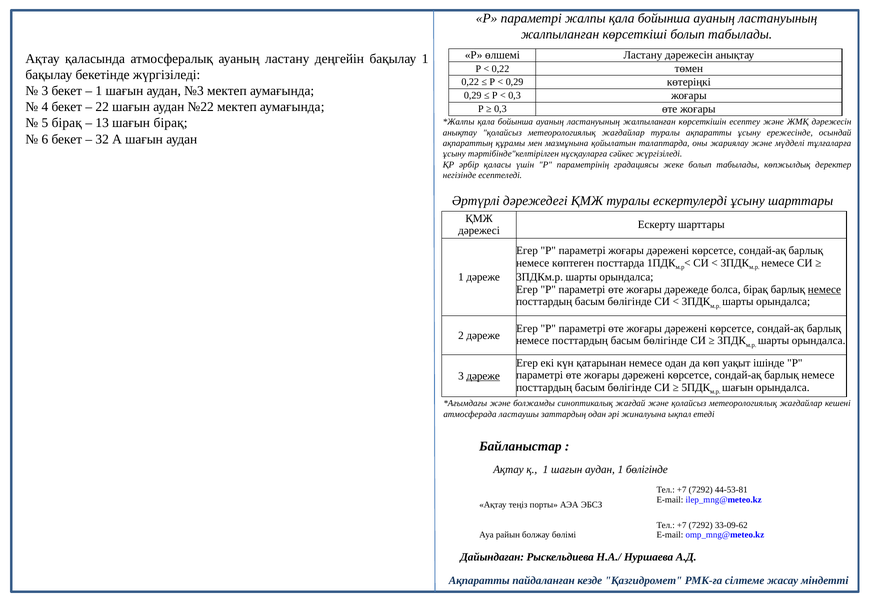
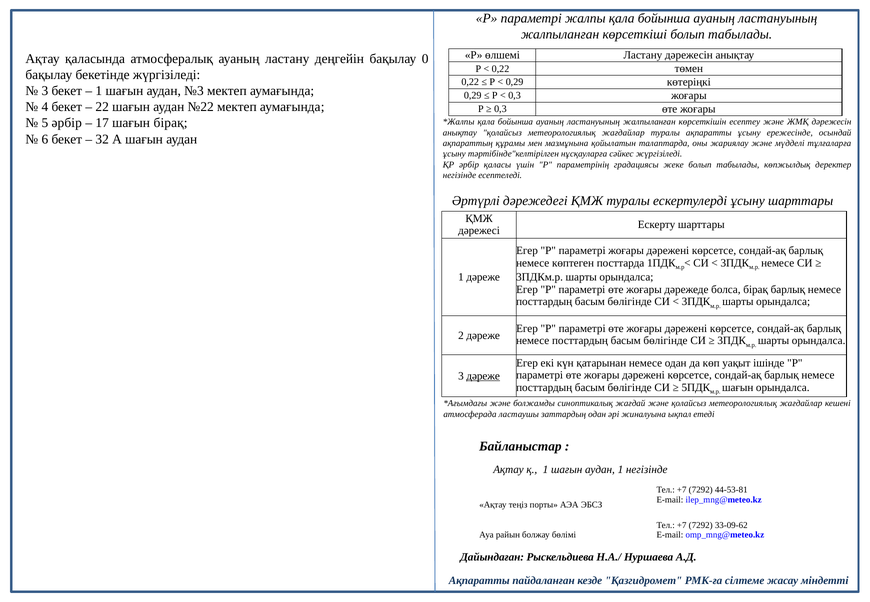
бақылау 1: 1 -> 0 (425, 59)
5 бірақ: бірақ -> әрбір (67, 123)
13: 13 -> 17 (102, 123)
немесе underline: present -> none (824, 289)
1 бөлігінде: бөлігінде -> негізінде (647, 470)
